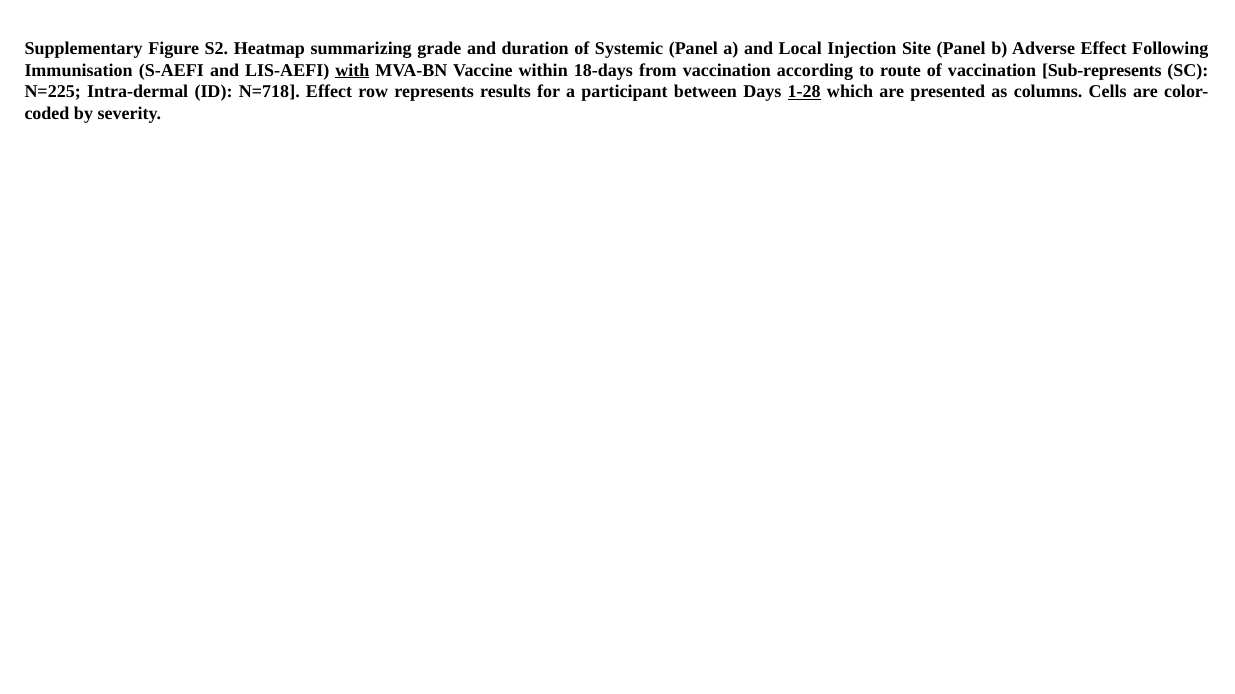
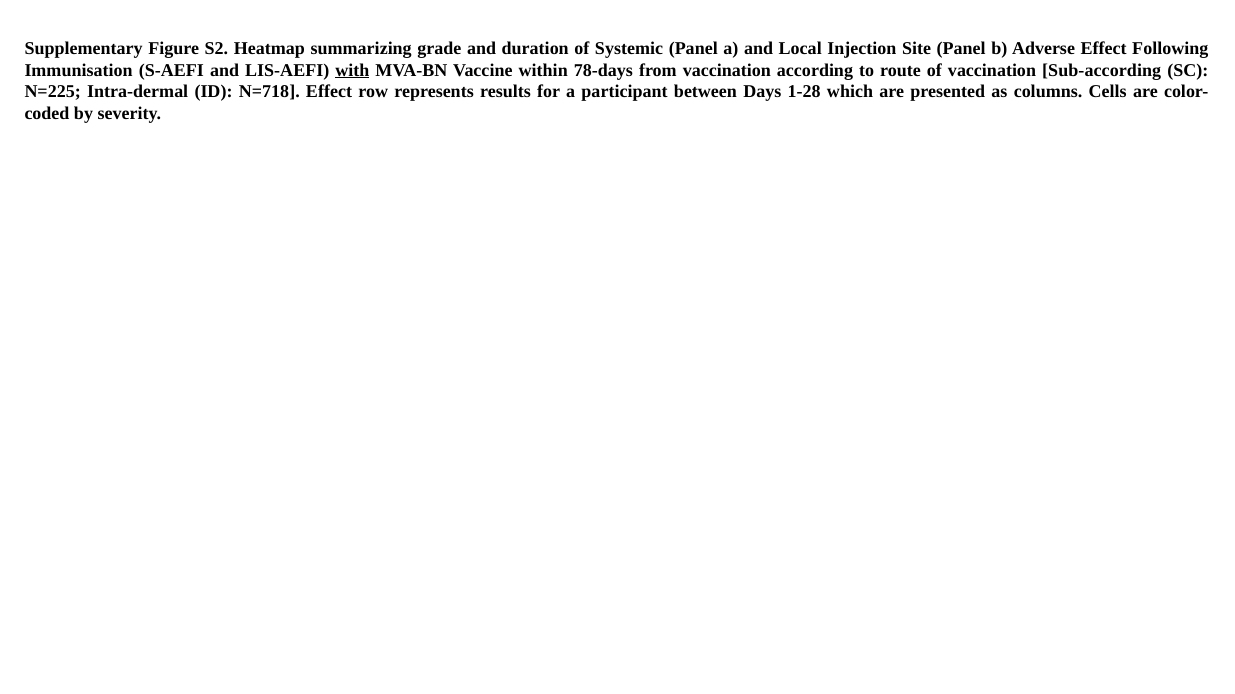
18-days: 18-days -> 78-days (603, 70)
Sub-represents: Sub-represents -> Sub-according (1102, 70)
1-28 underline: present -> none (804, 92)
